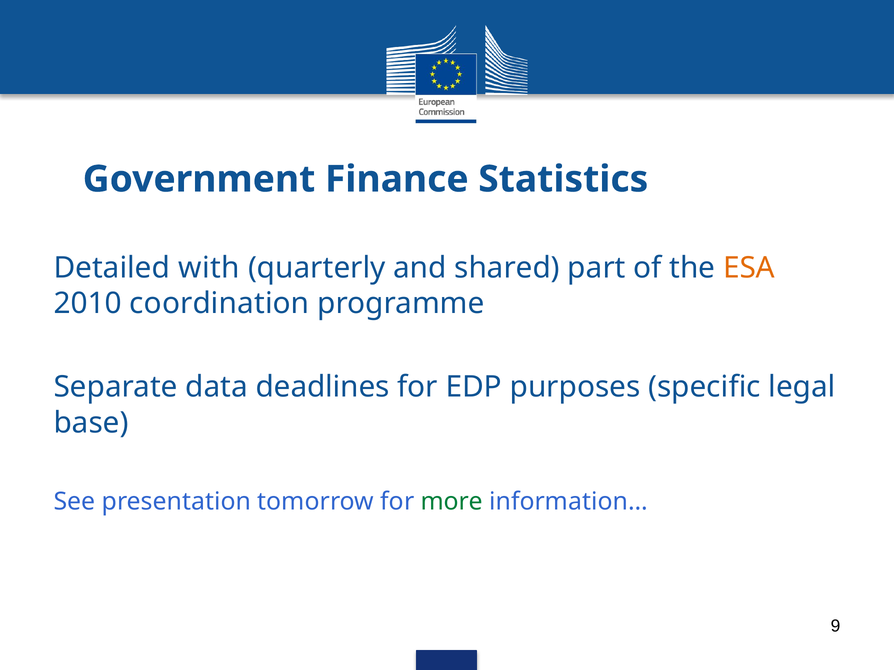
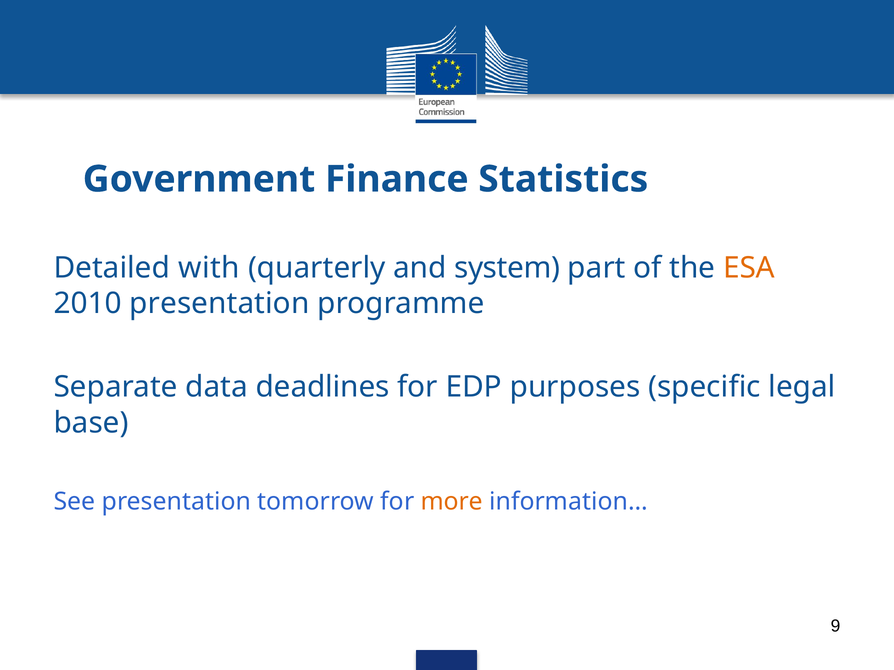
shared: shared -> system (507, 268)
2010 coordination: coordination -> presentation (219, 304)
more colour: green -> orange (452, 502)
